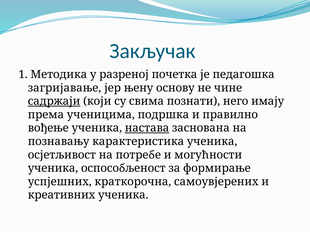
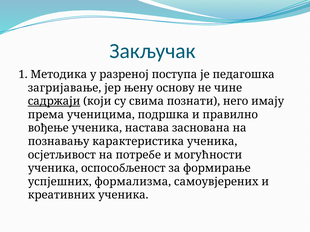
почетка: почетка -> поступа (174, 75)
настава underline: present -> none (147, 128)
краткорочна: краткорочна -> формализма (133, 182)
